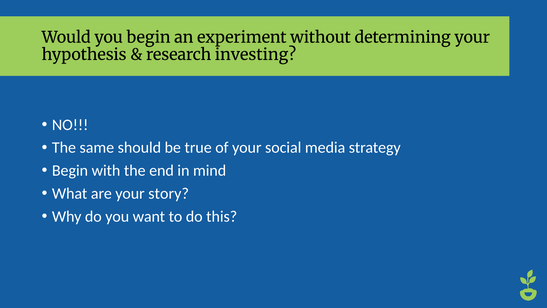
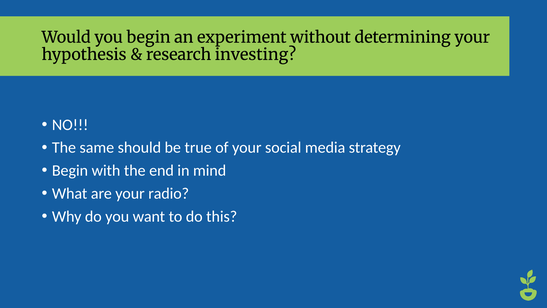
story: story -> radio (169, 193)
